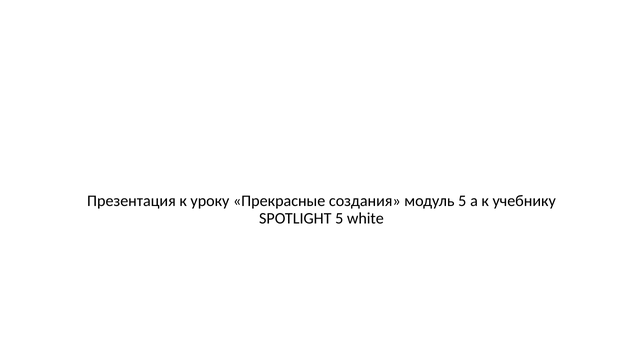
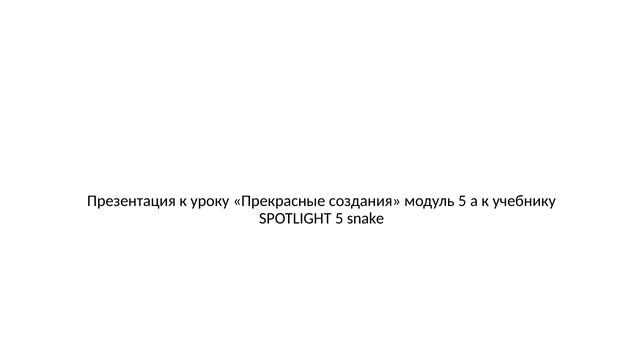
white: white -> snake (365, 218)
